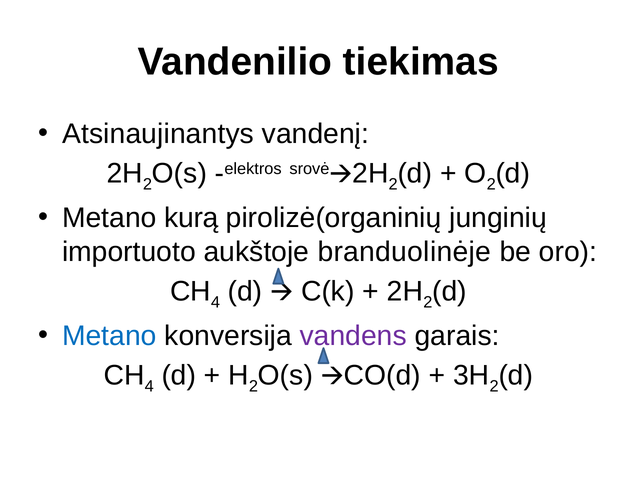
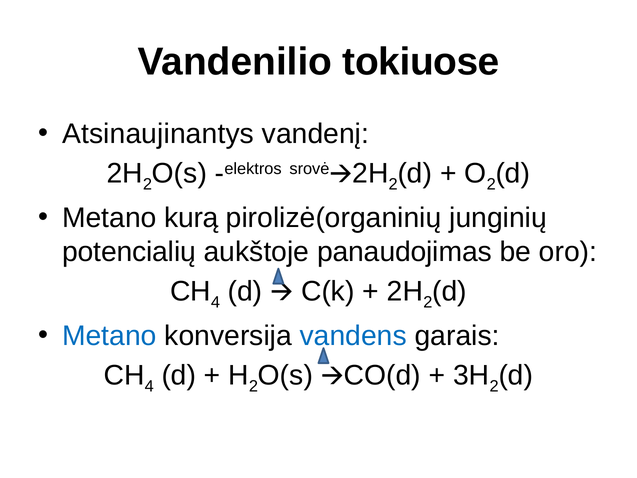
tiekimas: tiekimas -> tokiuose (421, 62)
importuoto: importuoto -> potencialių (129, 252)
branduolinėje: branduolinėje -> panaudojimas (404, 252)
vandens colour: purple -> blue (353, 336)
